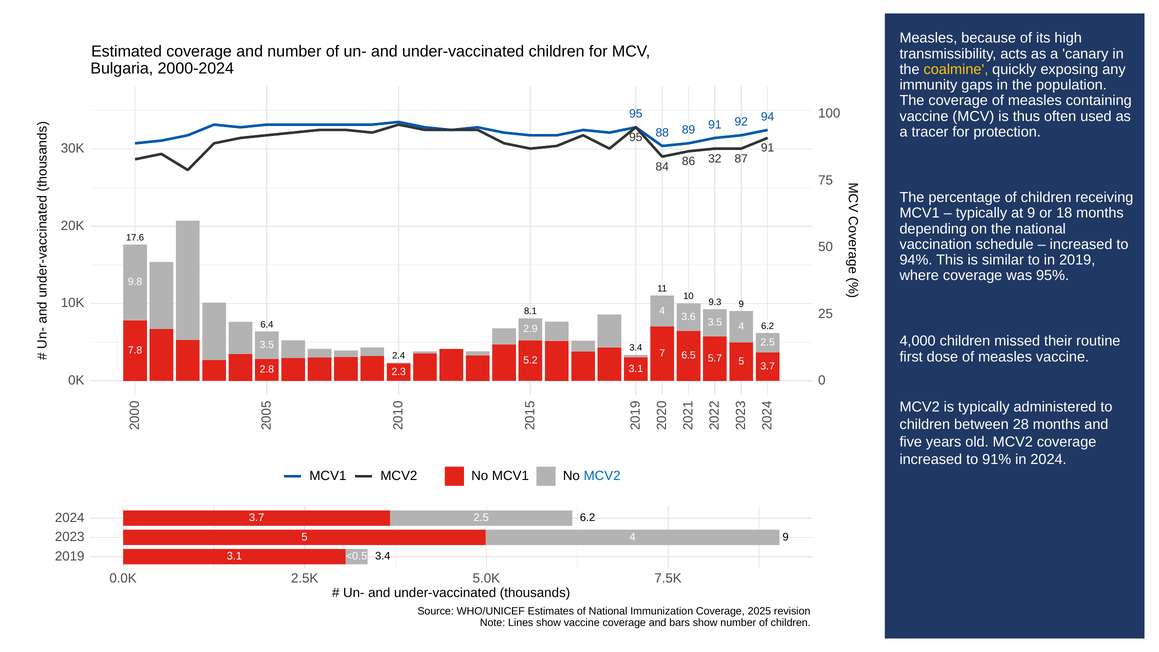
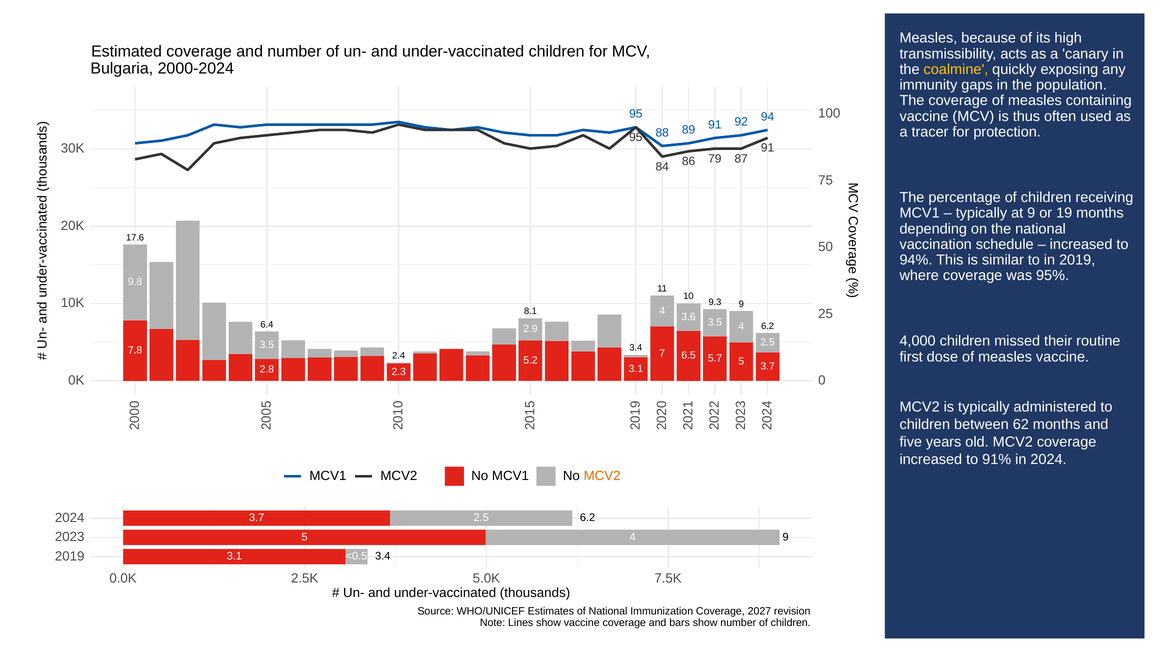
32: 32 -> 79 (715, 159)
18: 18 -> 19 (1064, 213)
28: 28 -> 62 (1021, 425)
MCV2 colour: blue -> orange (602, 476)
2025: 2025 -> 2027 (759, 611)
